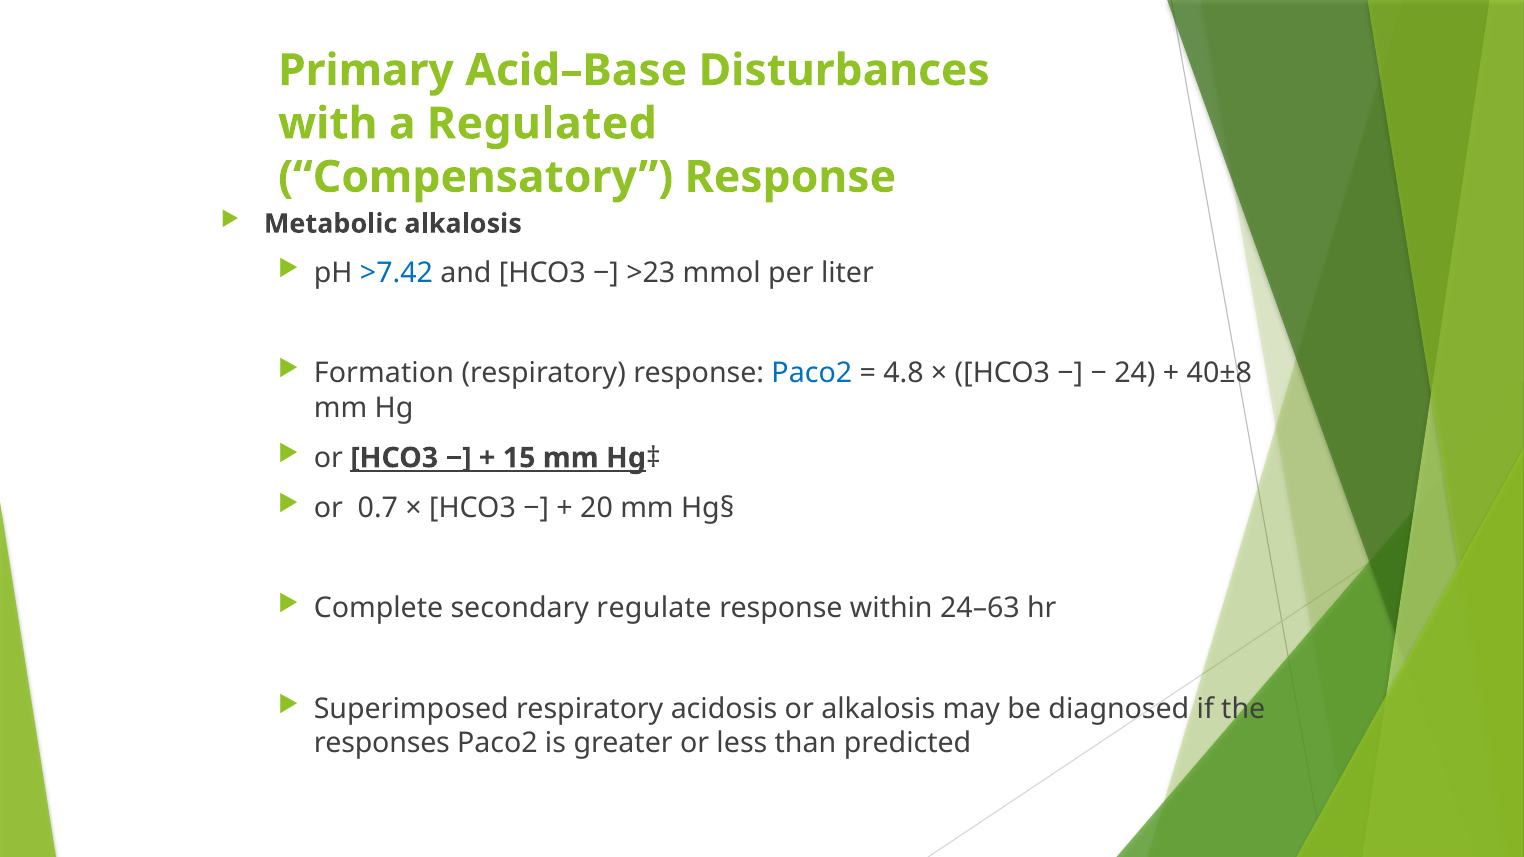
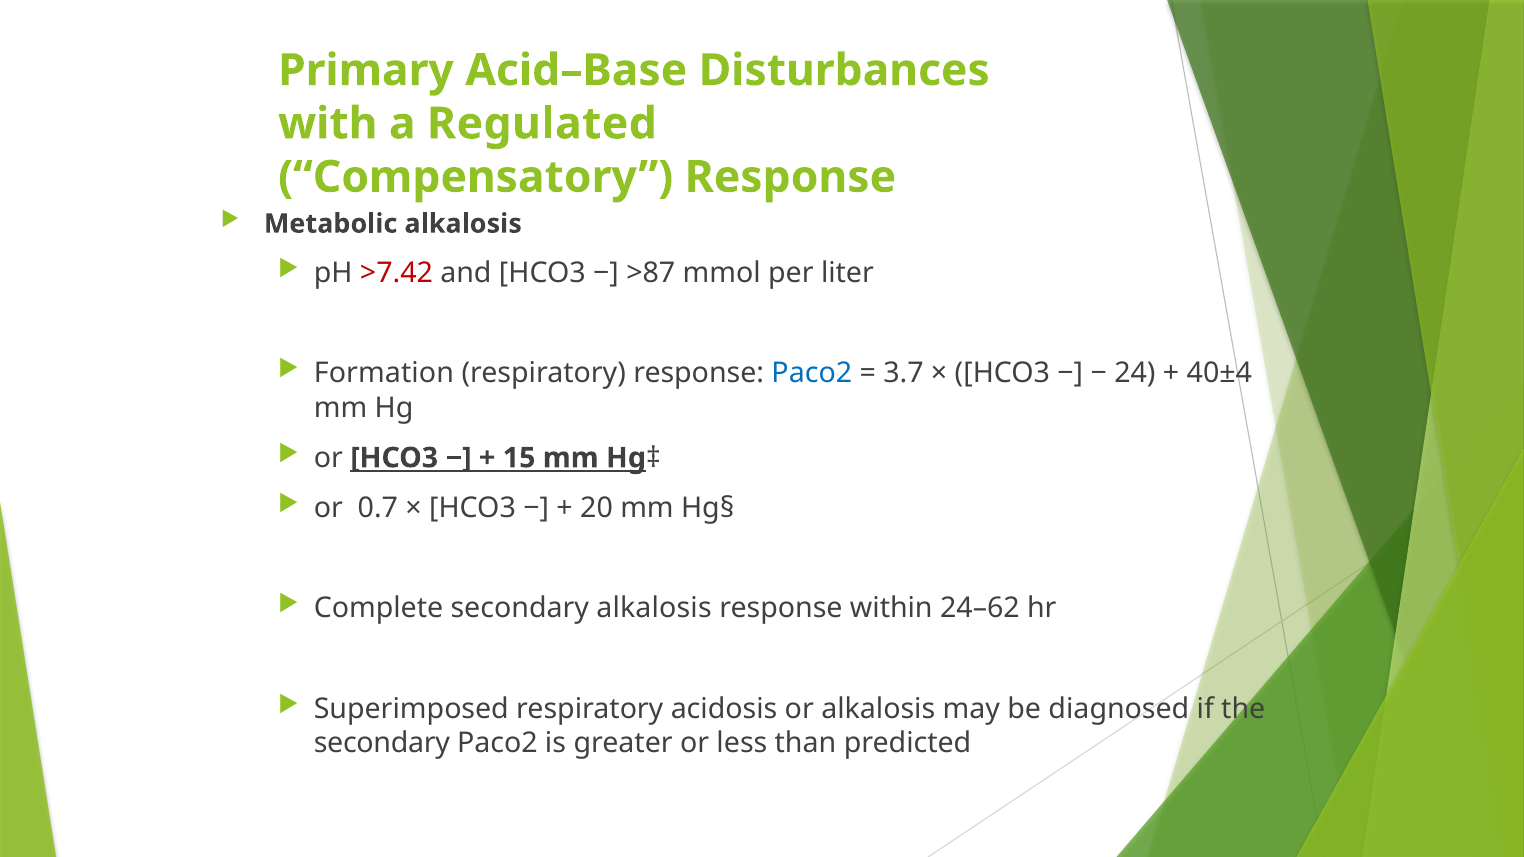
>7.42 colour: blue -> red (396, 273)
>23: >23 -> >87 (651, 273)
4.8: 4.8 -> 3.7 (904, 374)
40±8: 40±8 -> 40±4 (1219, 374)
secondary regulate: regulate -> alkalosis (654, 609)
24–63: 24–63 -> 24–62 (980, 609)
responses: responses -> secondary (382, 743)
